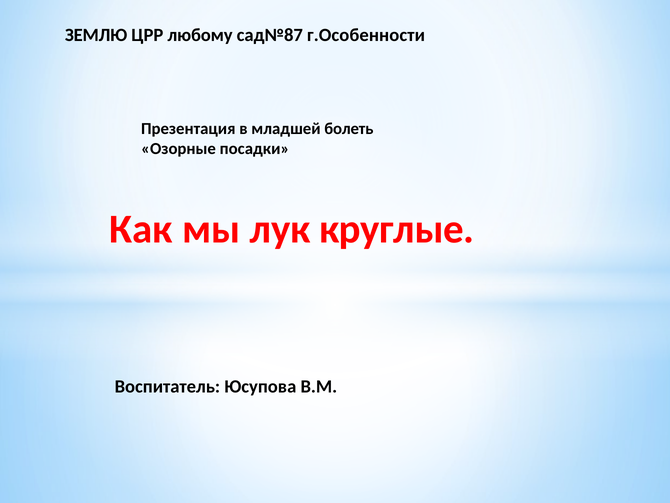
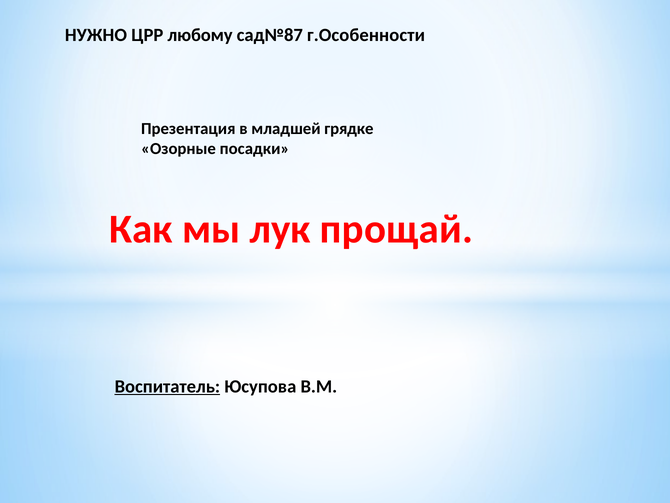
ЗЕМЛЮ: ЗЕМЛЮ -> НУЖНО (96, 35)
болеть: болеть -> грядке (349, 129)
круглые: круглые -> прощай (396, 229)
Воспитатель underline: none -> present (167, 386)
